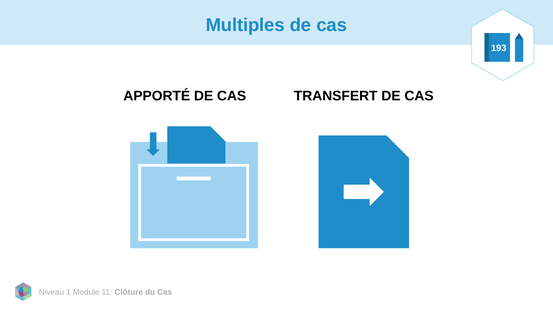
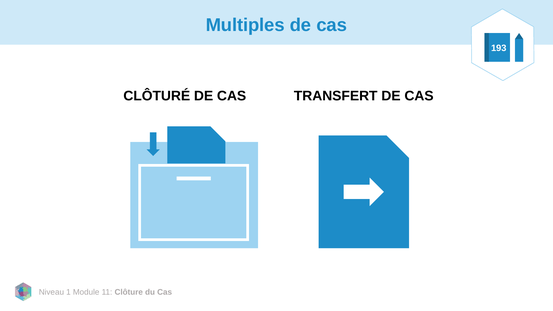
APPORTÉ: APPORTÉ -> CLÔTURÉ (157, 96)
